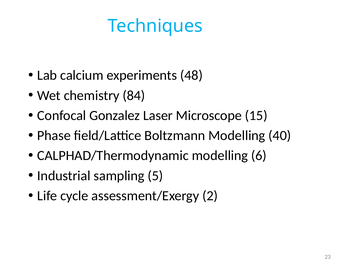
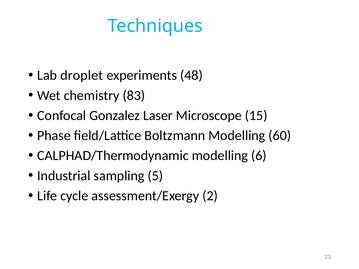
calcium: calcium -> droplet (82, 75)
84: 84 -> 83 (134, 96)
40: 40 -> 60 (280, 136)
